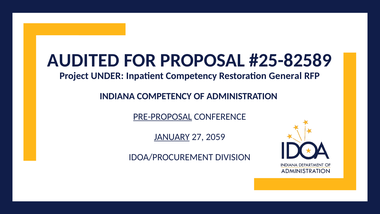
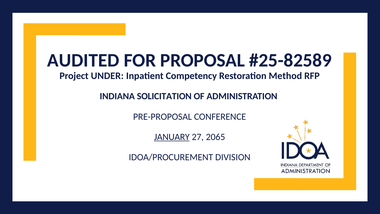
General: General -> Method (285, 76)
INDIANA COMPETENCY: COMPETENCY -> SOLICITATION (164, 96)
PRE-PROPOSAL underline: present -> none (163, 117)
2059: 2059 -> 2065 (216, 137)
